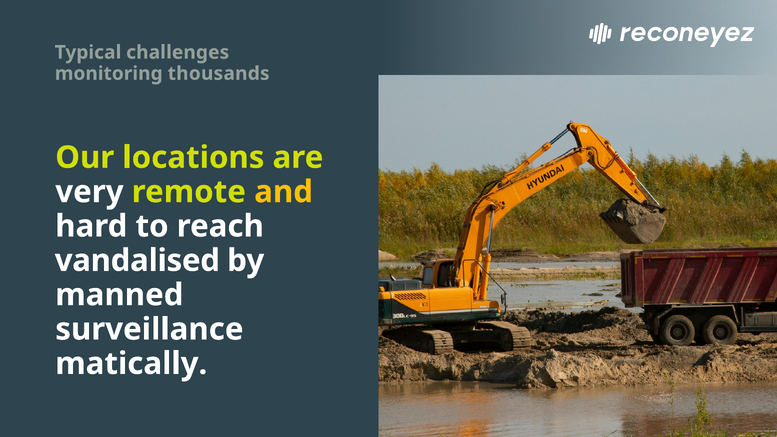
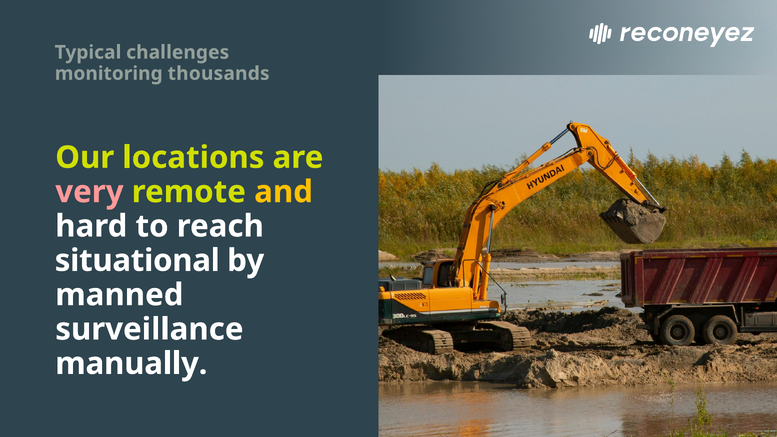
very colour: white -> pink (89, 192)
vandalised: vandalised -> situational (137, 261)
matically: matically -> manually (131, 364)
